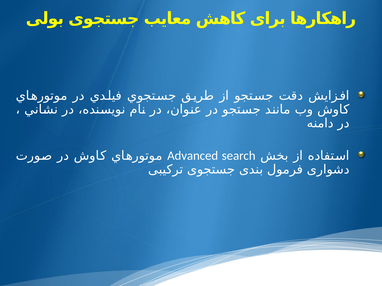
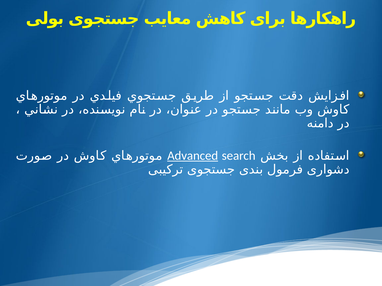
Advanced underline: none -> present (193, 156)
